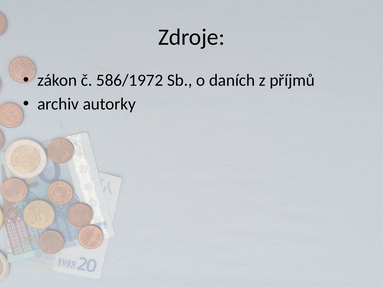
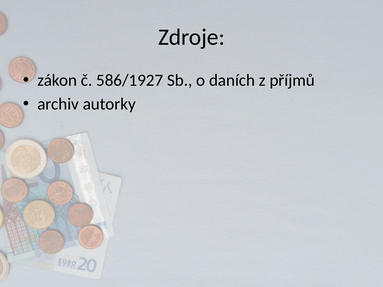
586/1972: 586/1972 -> 586/1927 (130, 80)
